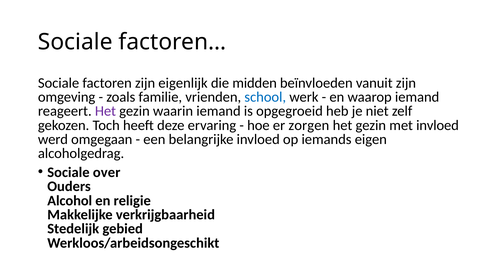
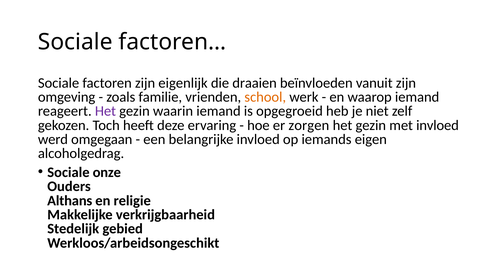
midden: midden -> draaien (255, 83)
school colour: blue -> orange (265, 97)
over: over -> onze (107, 172)
Alcohol: Alcohol -> Althans (70, 201)
